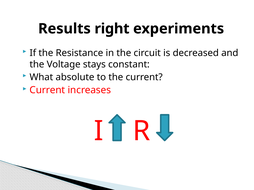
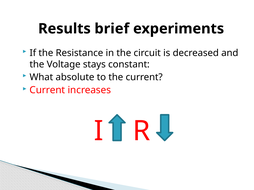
right: right -> brief (112, 29)
